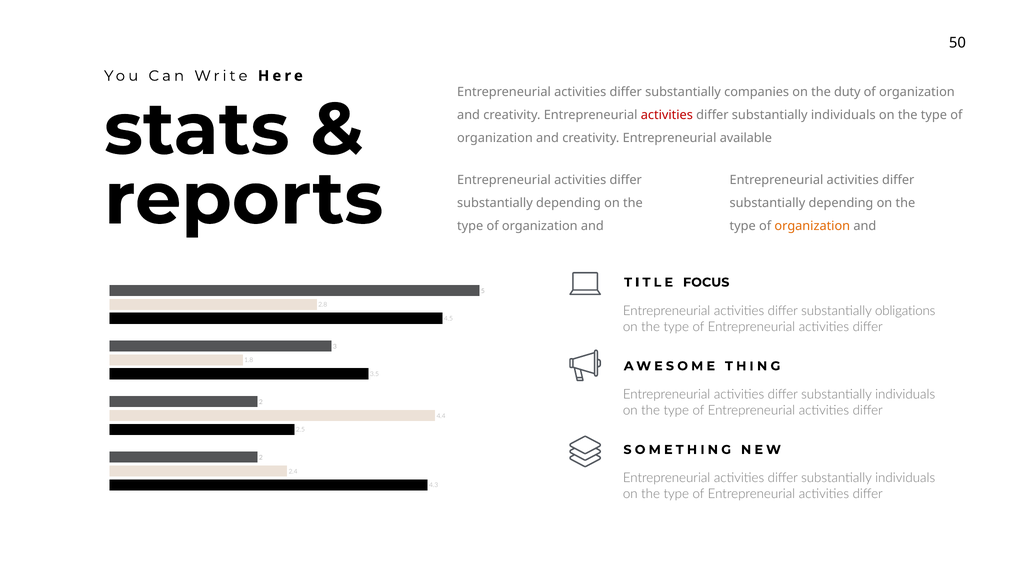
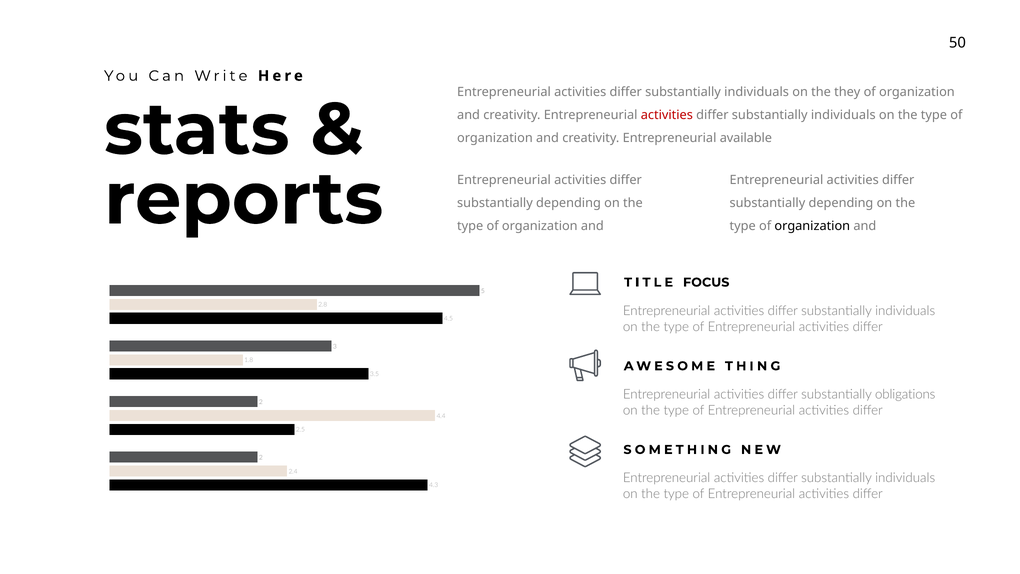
companies: companies -> individuals (757, 92)
duty: duty -> they (847, 92)
organization colour: orange -> black (812, 226)
obligations: obligations -> individuals (905, 311)
individuals: individuals -> obligations (905, 394)
